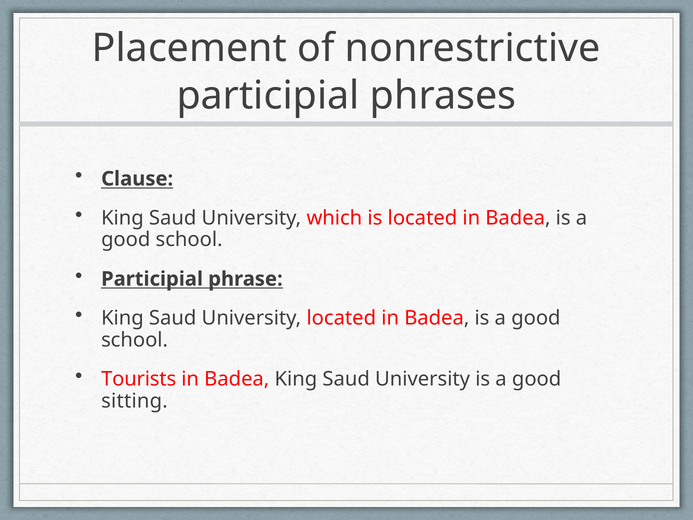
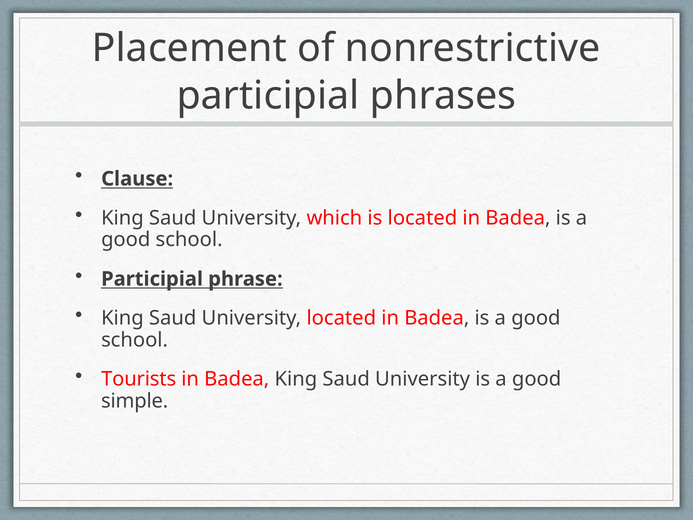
sitting: sitting -> simple (135, 401)
